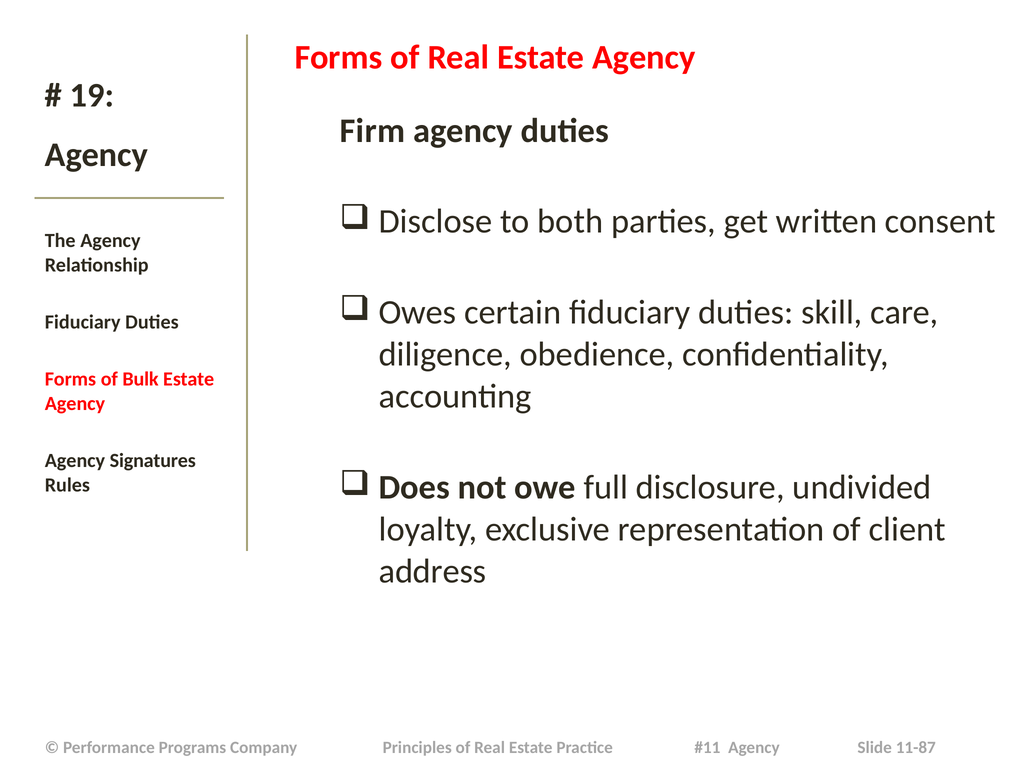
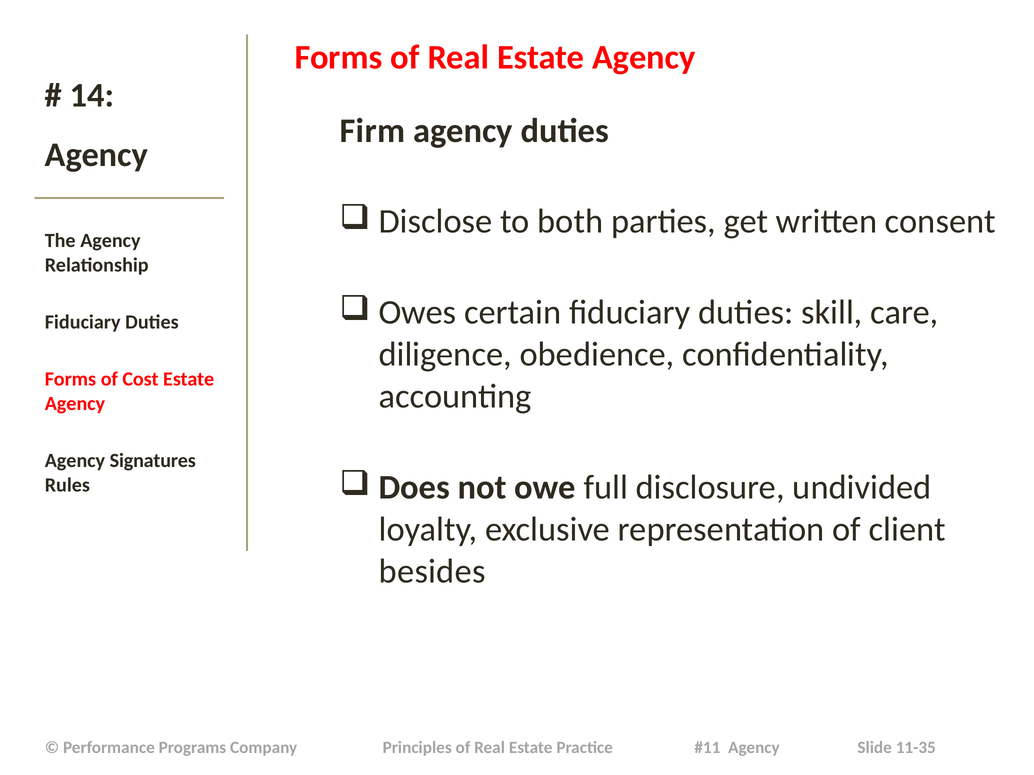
19: 19 -> 14 (92, 95)
Bulk: Bulk -> Cost (141, 379)
address: address -> besides (432, 572)
11-87: 11-87 -> 11-35 (916, 748)
